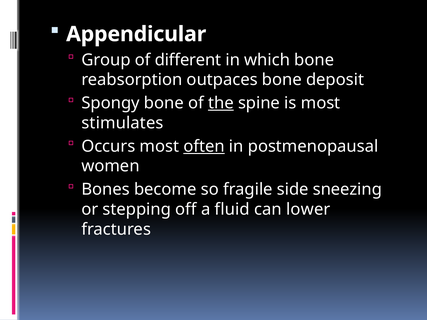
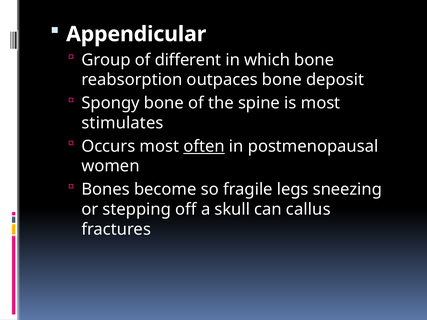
the underline: present -> none (221, 103)
side: side -> legs (293, 190)
fluid: fluid -> skull (232, 210)
lower: lower -> callus (308, 210)
